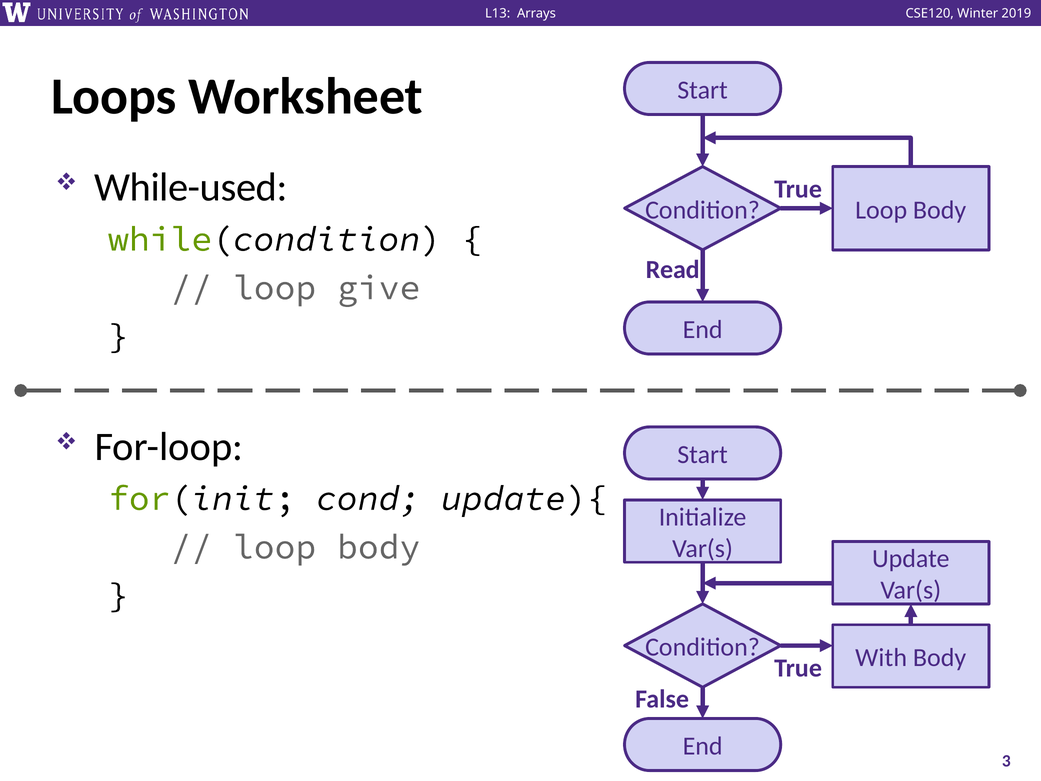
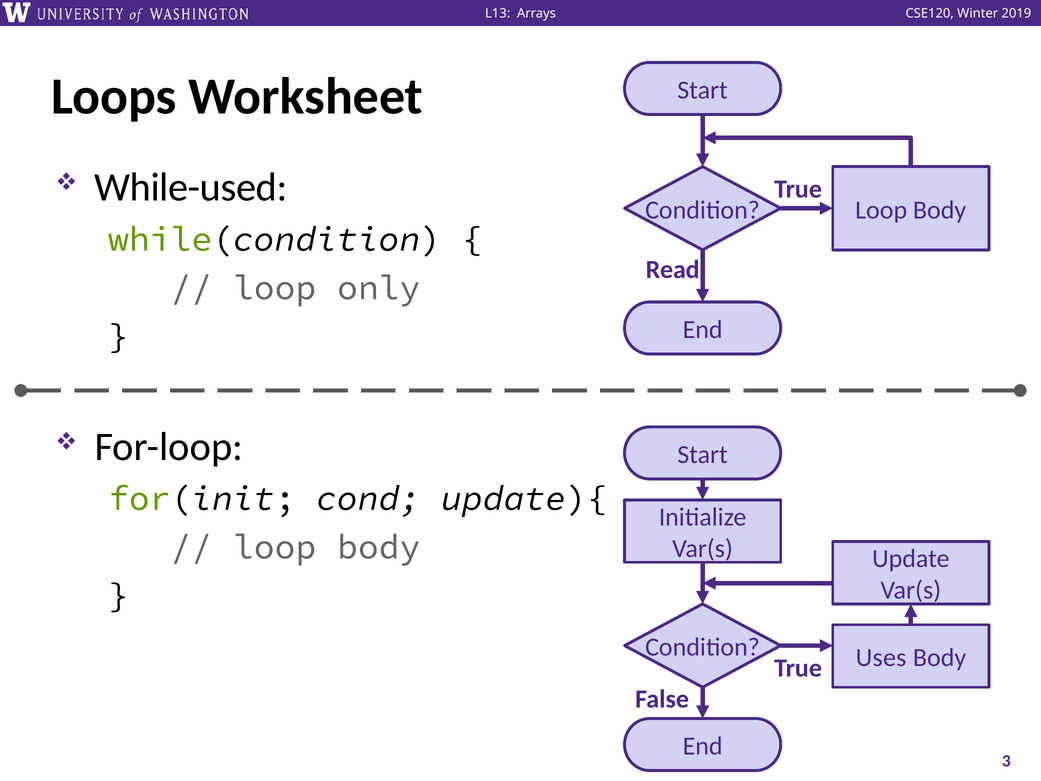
give: give -> only (379, 288)
With: With -> Uses (881, 658)
